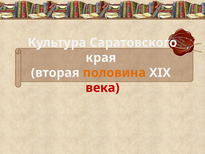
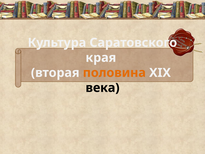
века colour: red -> black (103, 88)
